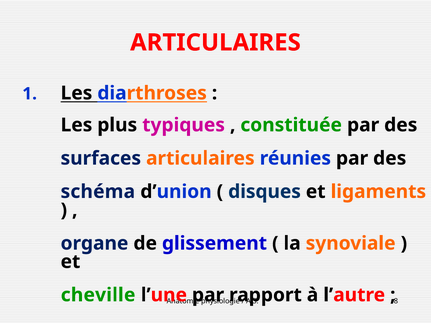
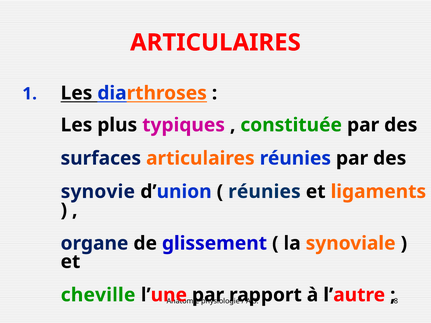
schéma: schéma -> synovie (98, 192)
disques: disques -> réunies (264, 192)
